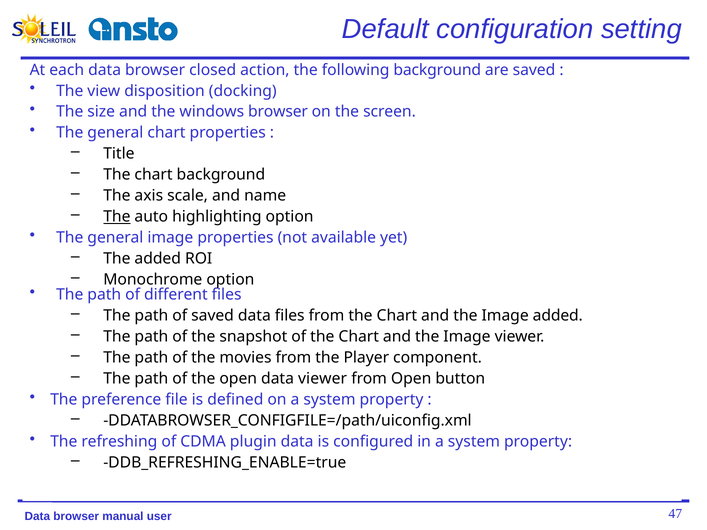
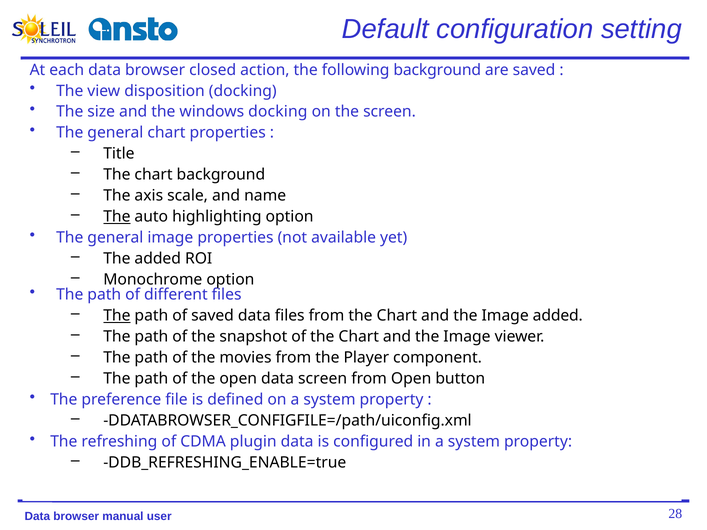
windows browser: browser -> docking (278, 112)
The underline: none -> present (117, 316)
data viewer: viewer -> screen (323, 379)
47: 47 -> 28 (675, 514)
